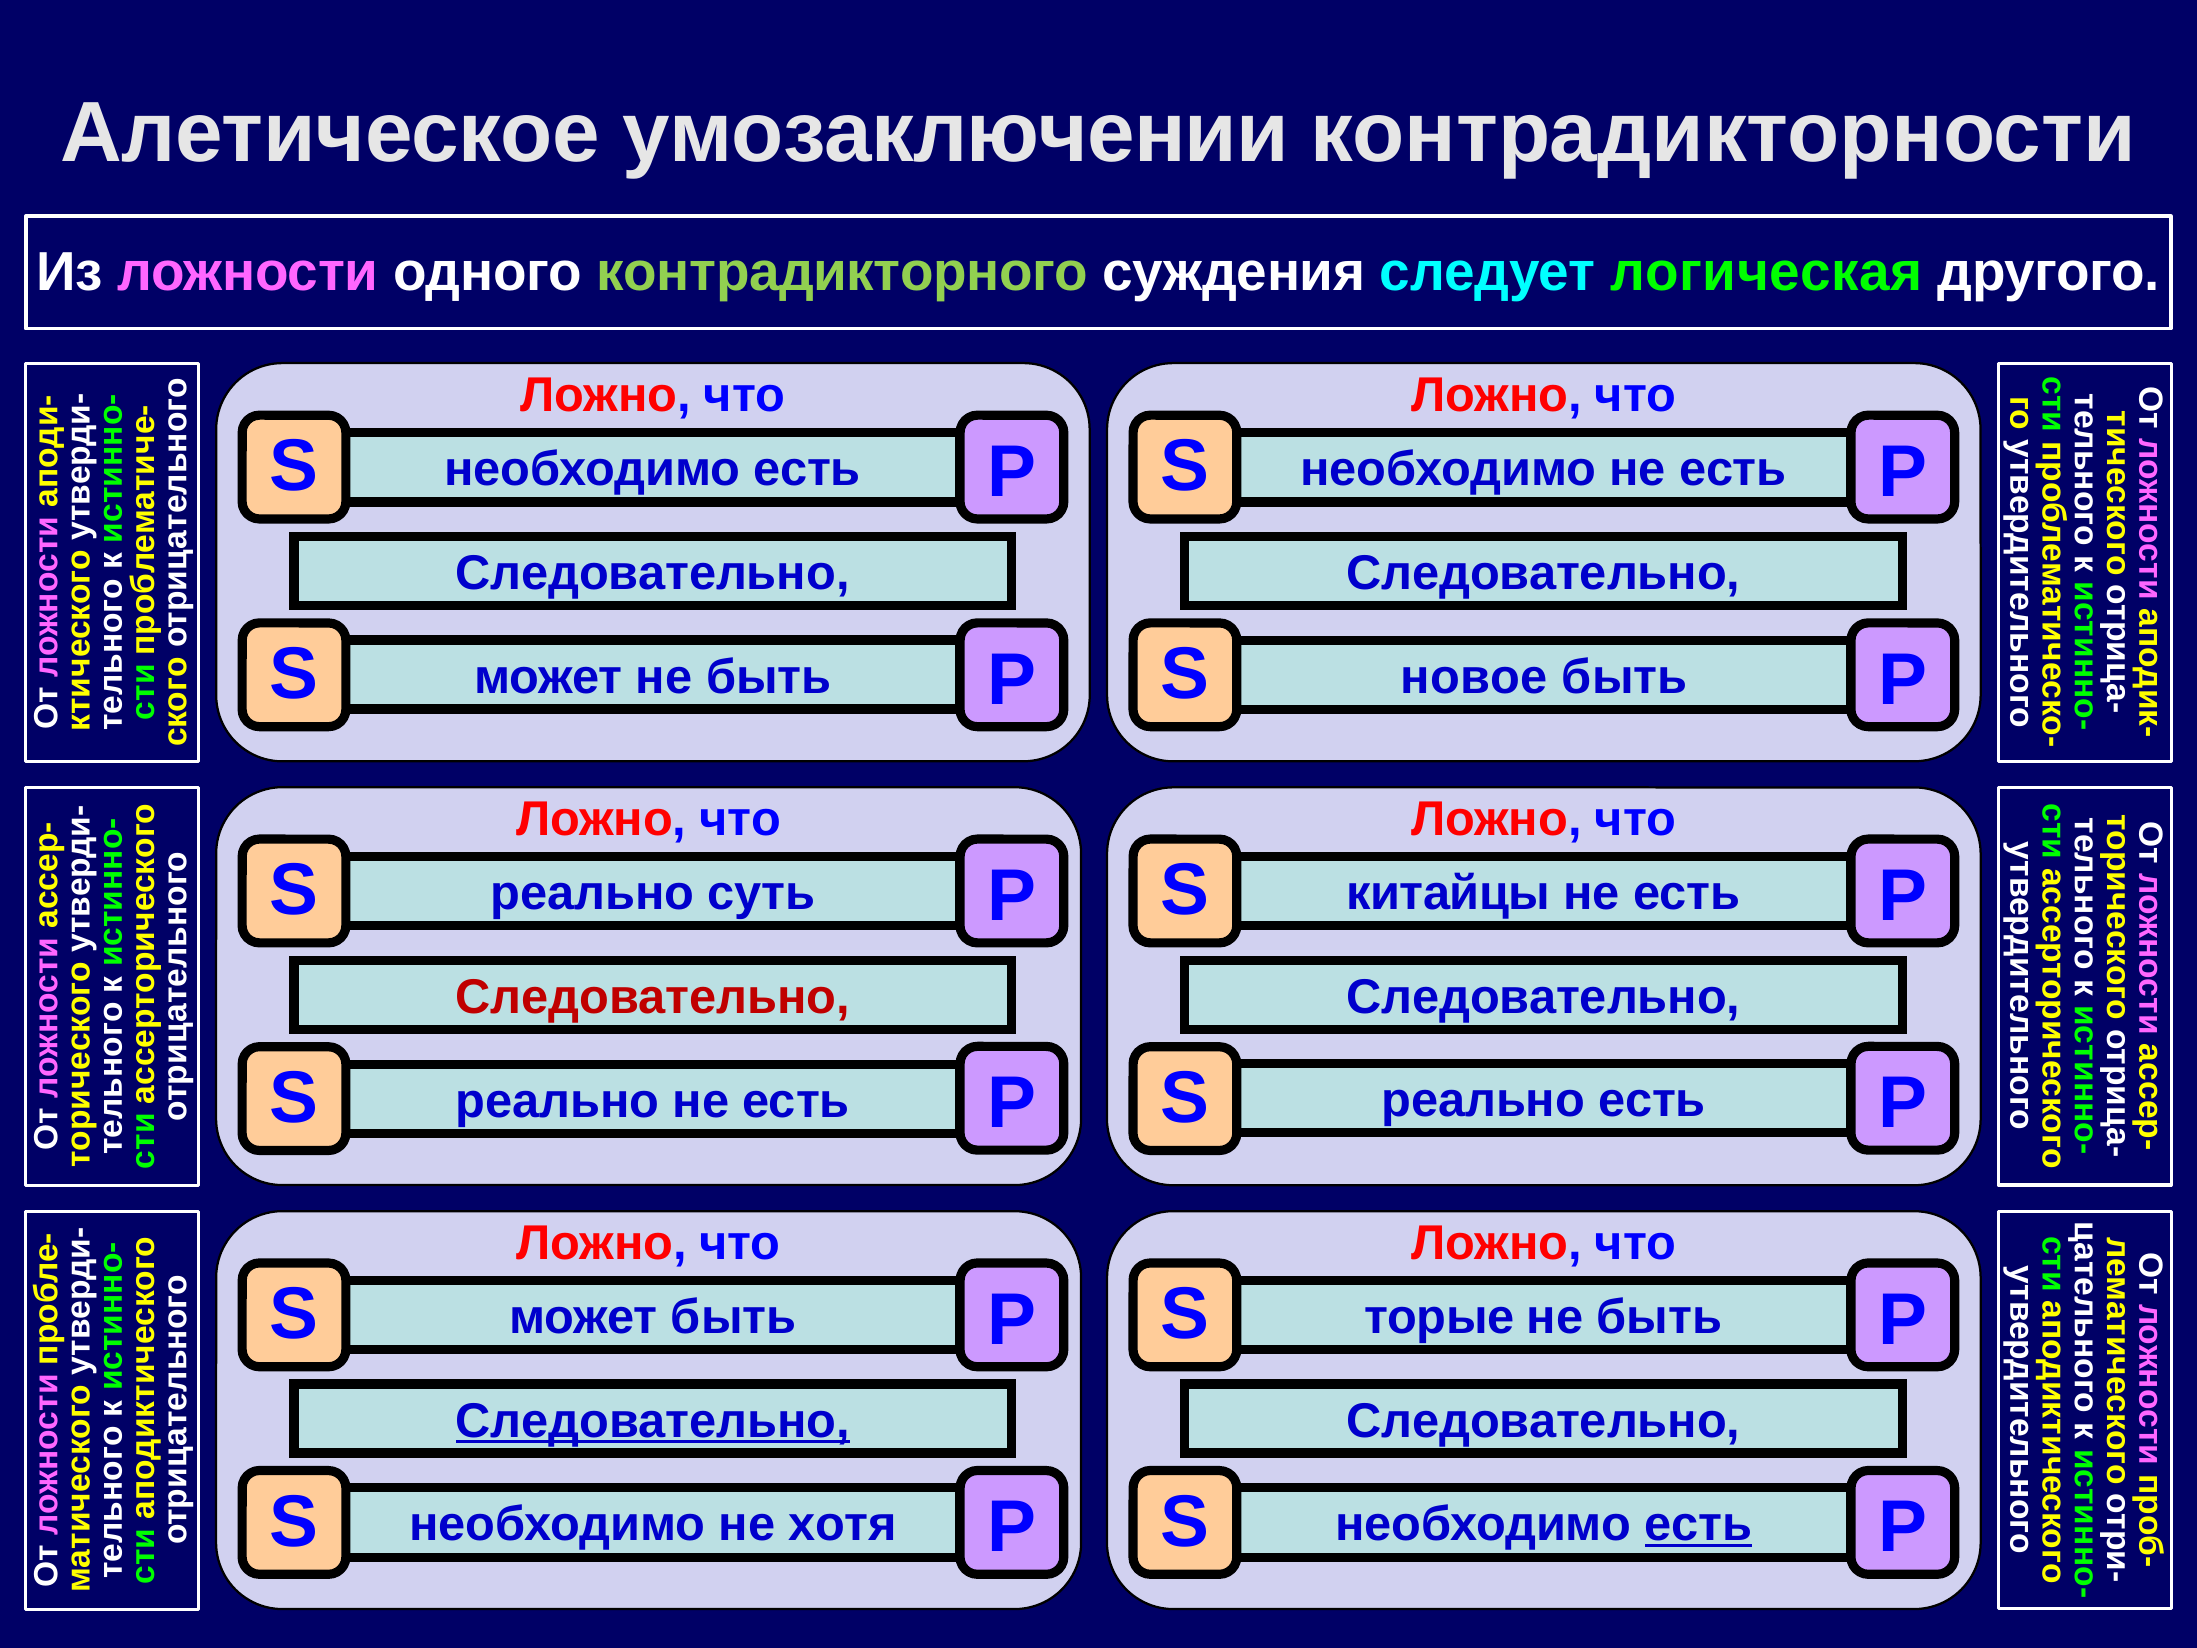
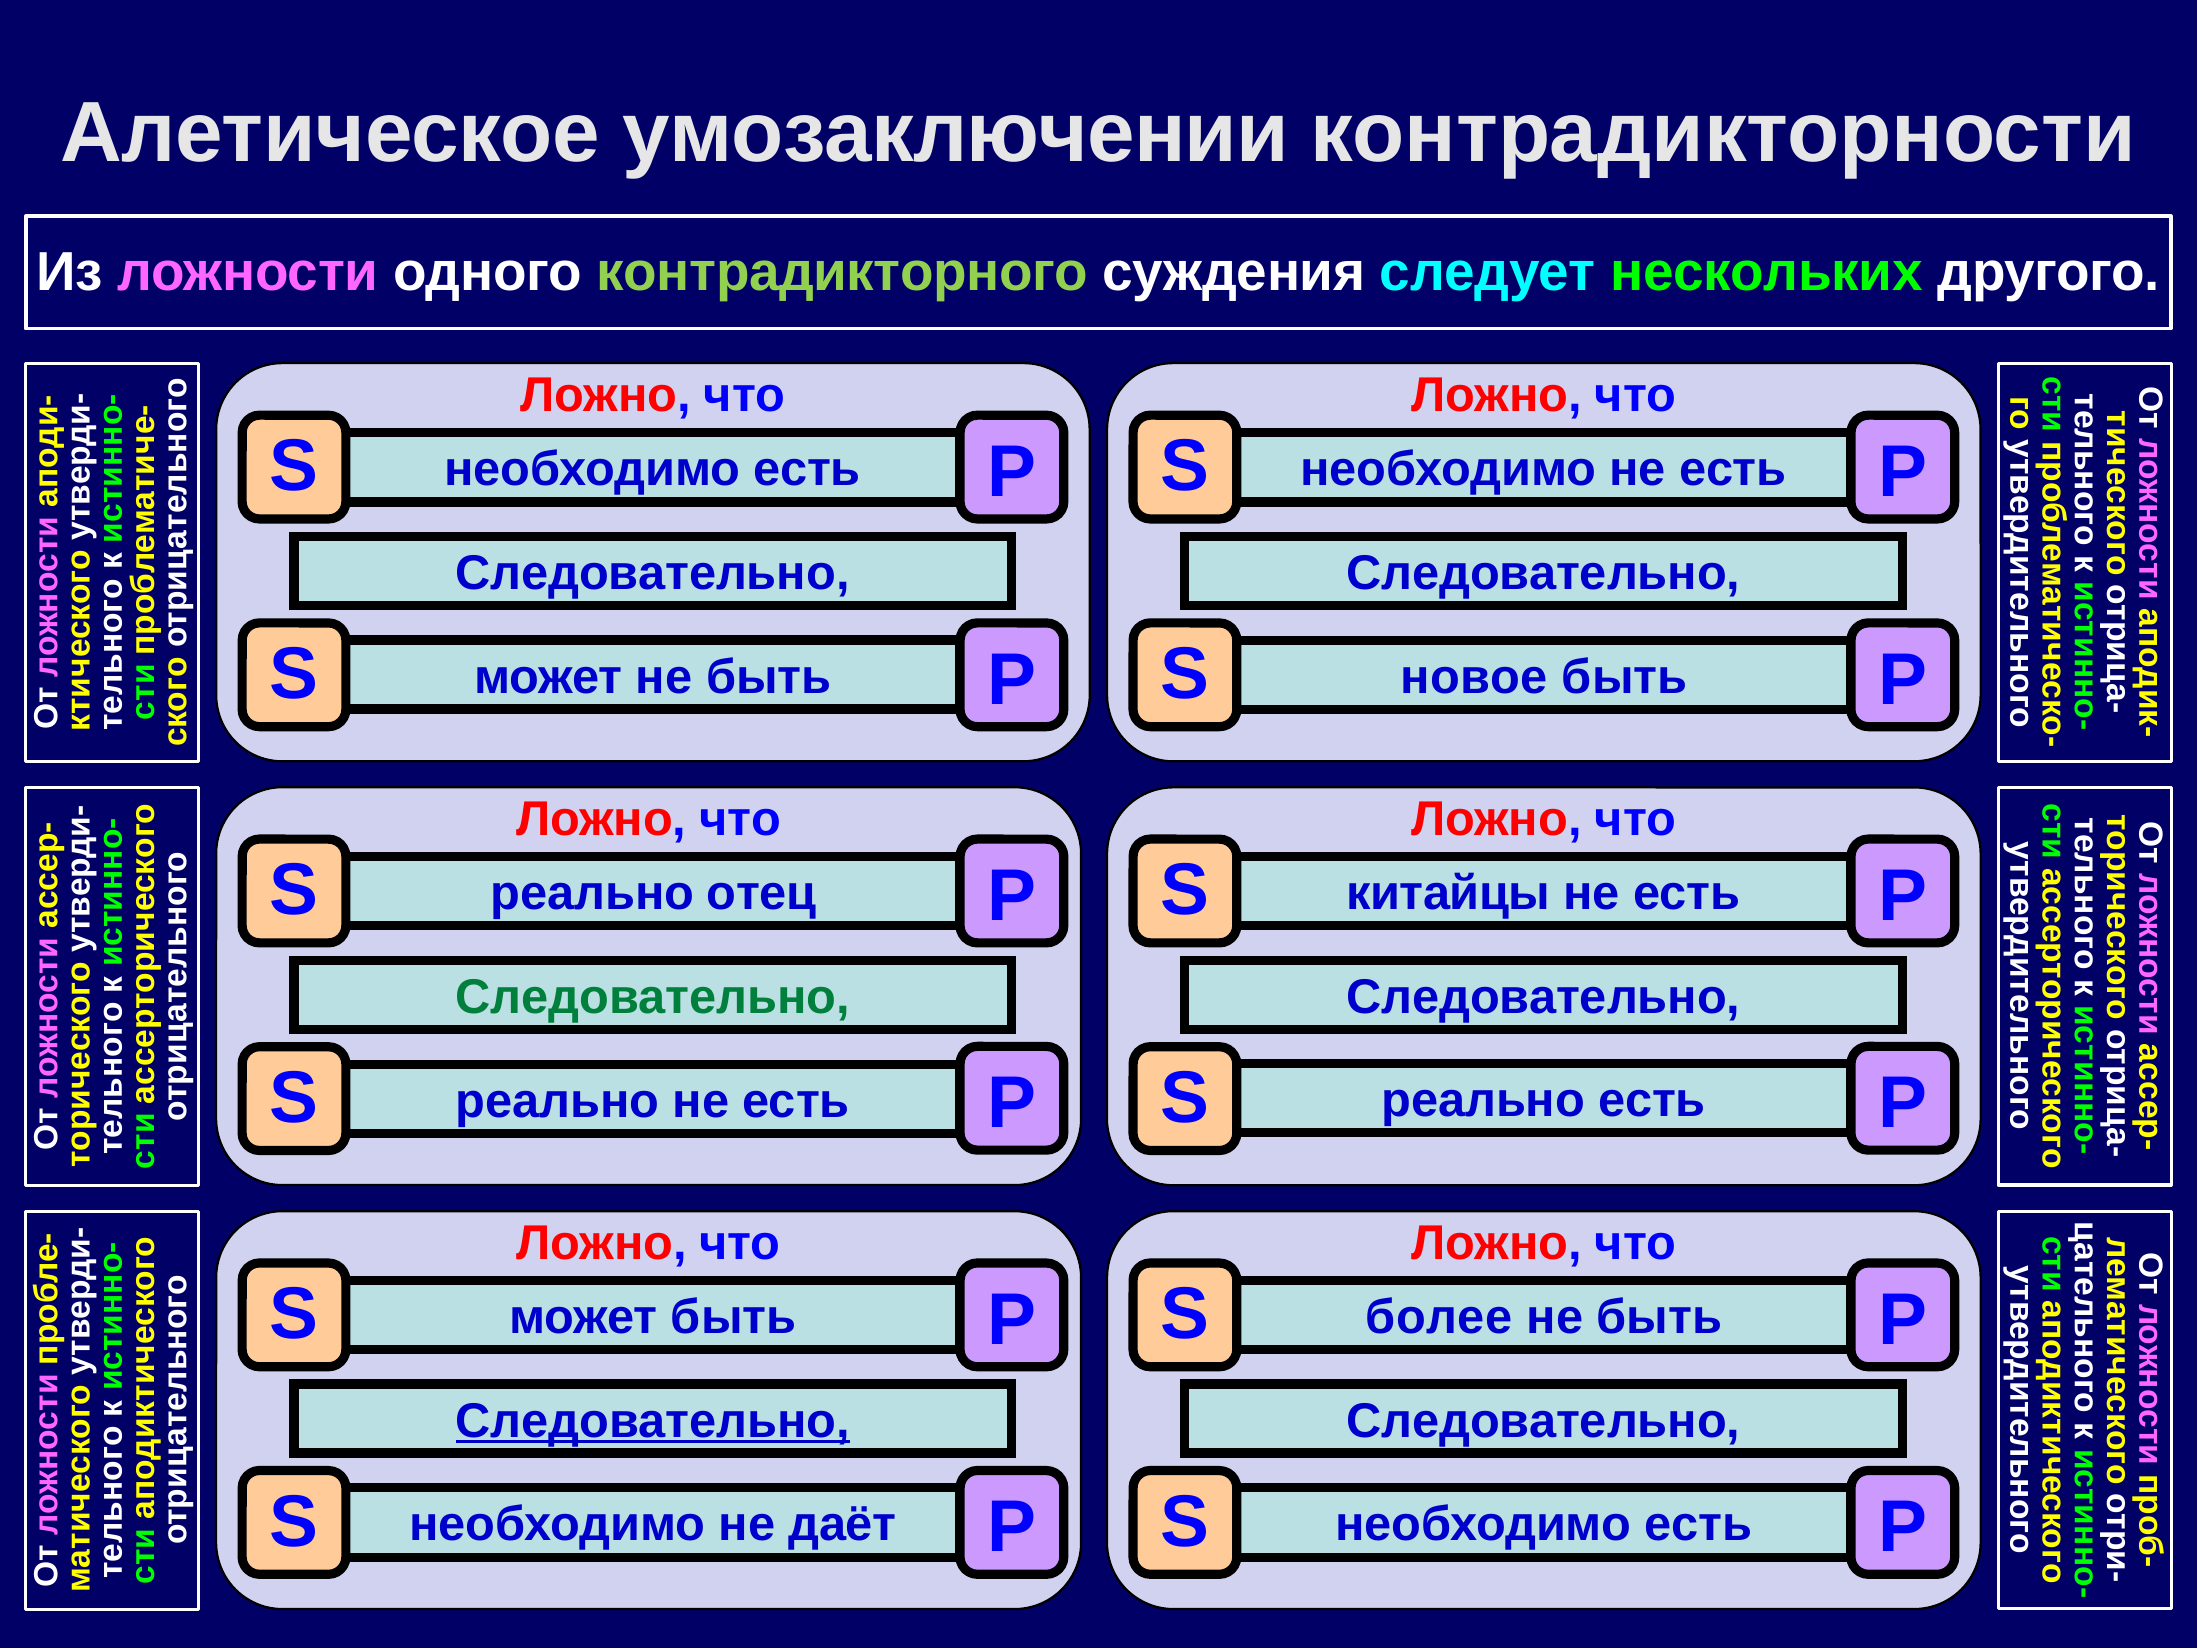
логическая: логическая -> нескольких (1767, 272)
суть: суть -> отец (761, 893)
Следовательно colour: red -> green (653, 997)
торые: торые -> более (1439, 1317)
хотя: хотя -> даёт (843, 1525)
есть underline: present -> none (1698, 1525)
